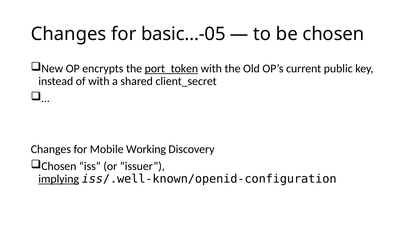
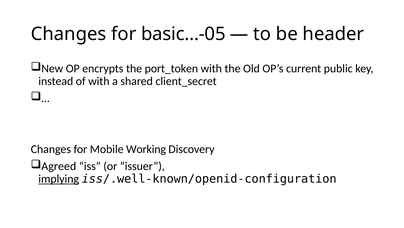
be chosen: chosen -> header (333, 34)
port_token underline: present -> none (171, 68)
Chosen: Chosen -> Agreed (59, 166)
